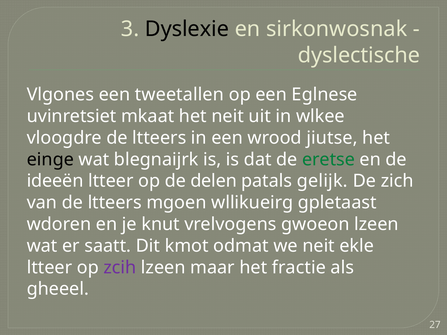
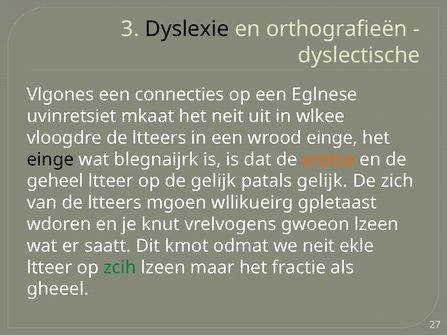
sirkonwosnak: sirkonwosnak -> orthografieën (337, 29)
tweetallen: tweetallen -> connecties (180, 95)
wrood jiutse: jiutse -> einge (332, 138)
eretse colour: green -> orange (329, 160)
ideeën: ideeën -> geheel (55, 181)
de delen: delen -> gelijk (213, 181)
zcih colour: purple -> green (120, 268)
